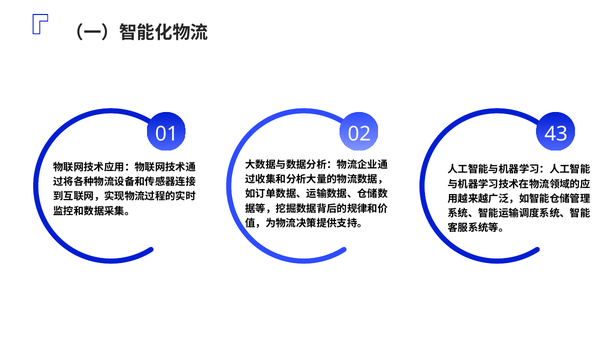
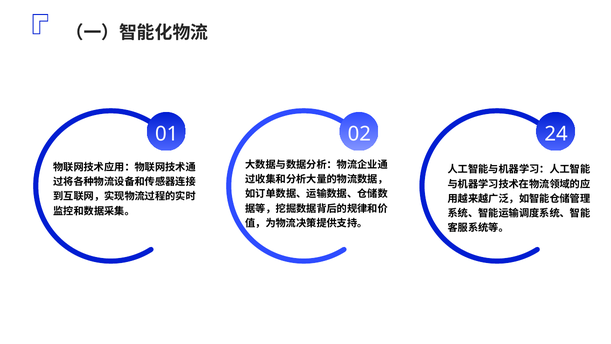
43: 43 -> 24 (556, 134)
